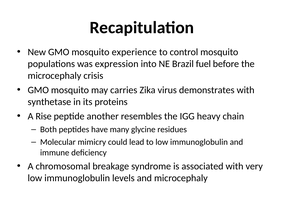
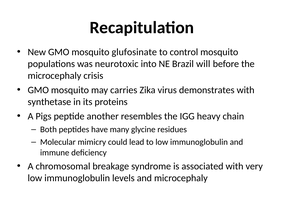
experience: experience -> glufosinate (134, 52)
expression: expression -> neurotoxic (117, 64)
fuel: fuel -> will (203, 64)
Rise: Rise -> Pigs (44, 116)
